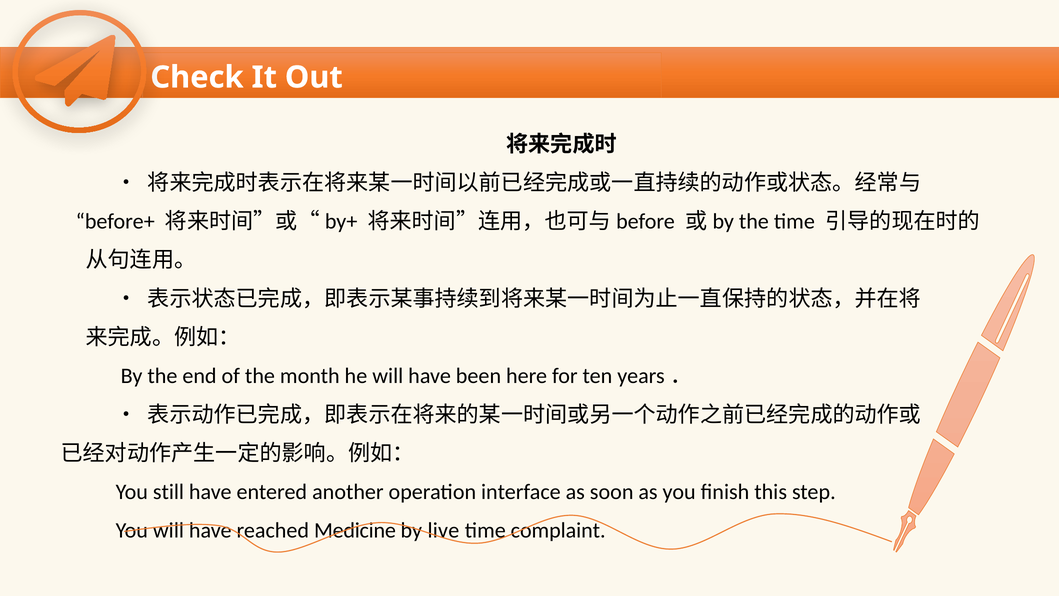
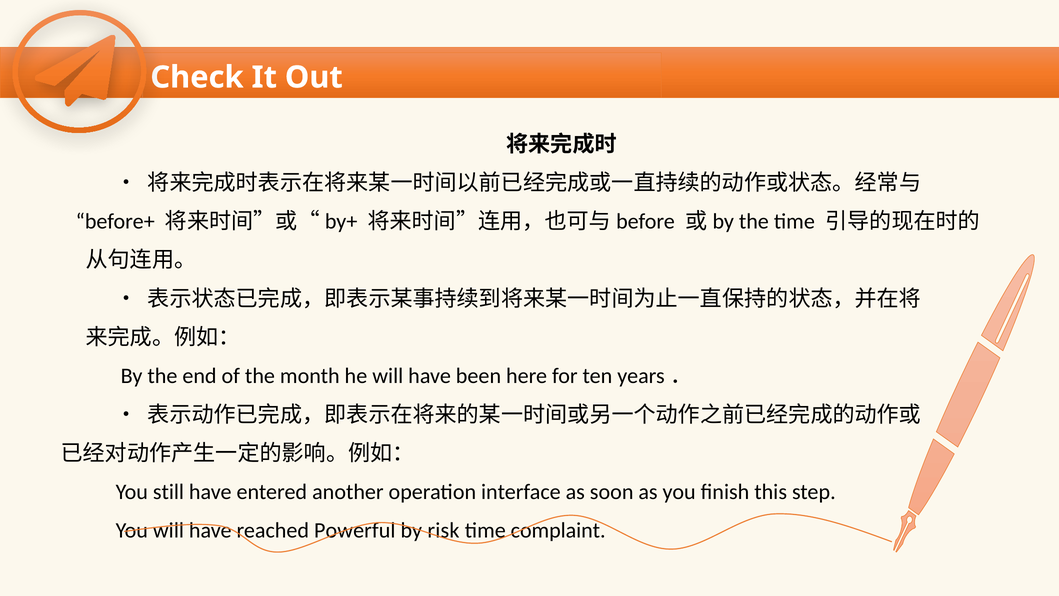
Medicine: Medicine -> Powerful (355, 530)
live: live -> risk (443, 530)
